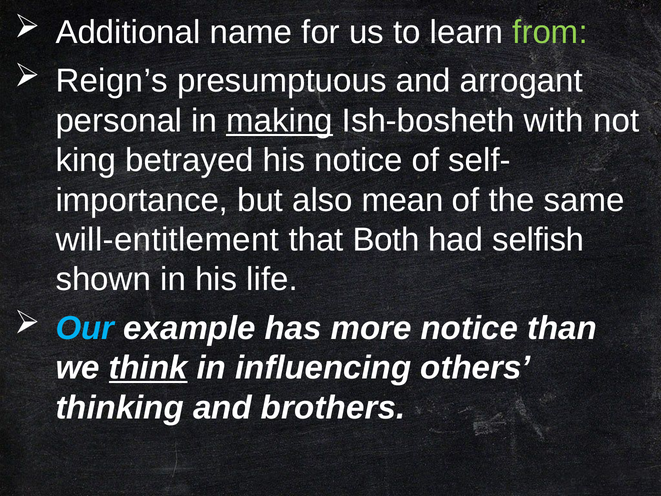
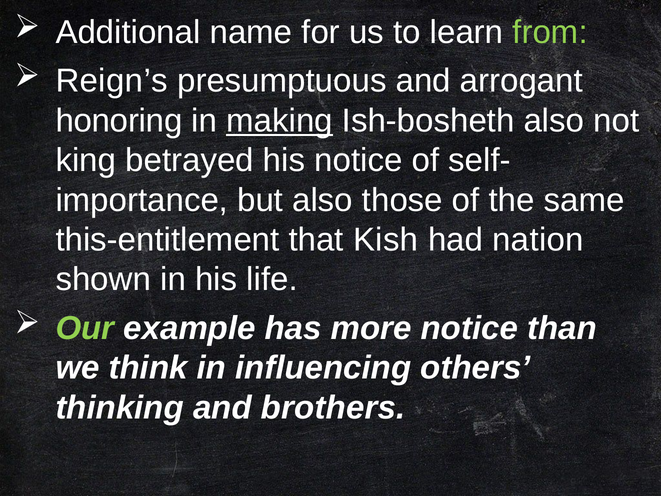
personal: personal -> honoring (119, 121)
Ish-bosheth with: with -> also (554, 121)
mean: mean -> those (402, 200)
will-entitlement: will-entitlement -> this-entitlement (167, 240)
Both: Both -> Kish (386, 240)
selfish: selfish -> nation (538, 240)
Our colour: light blue -> light green (85, 328)
think underline: present -> none (148, 368)
